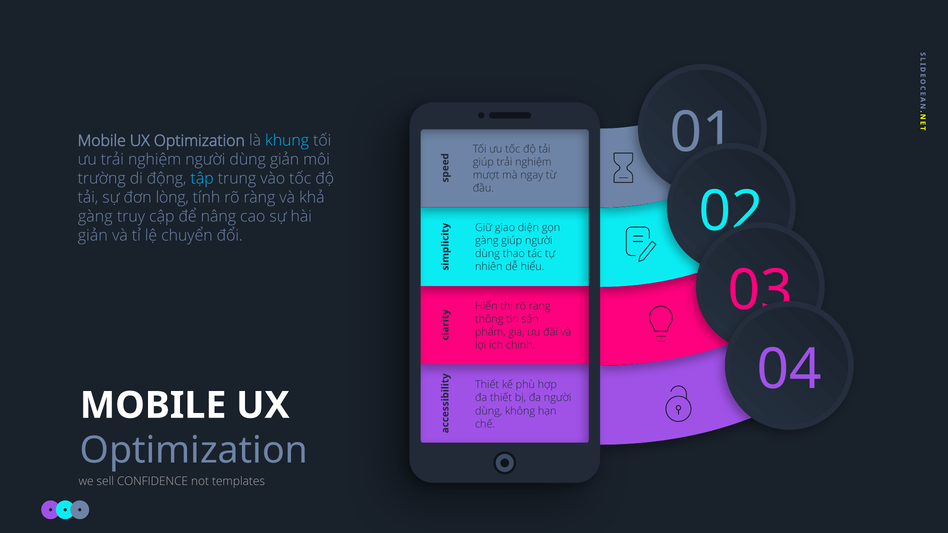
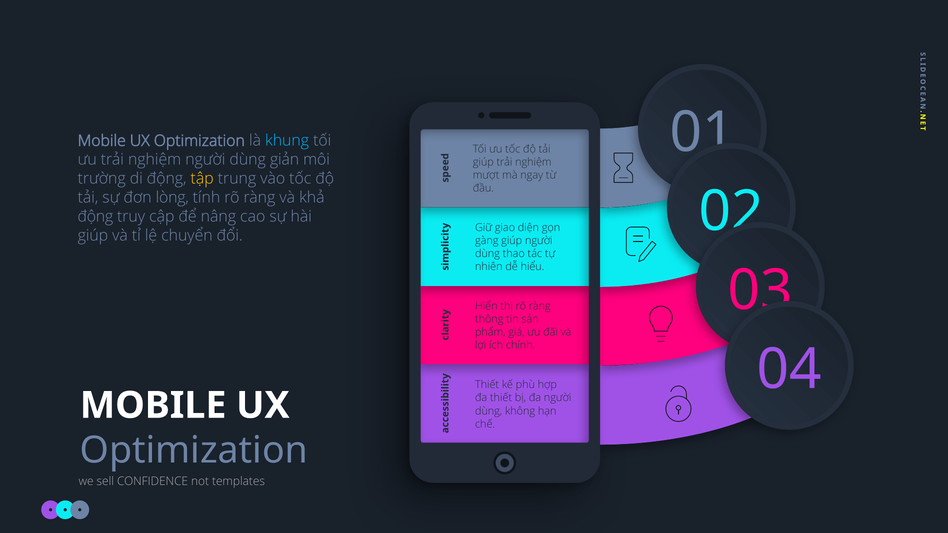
tập colour: light blue -> yellow (202, 179)
gàng: gàng -> động (95, 217)
giản: giản -> giúp (93, 236)
